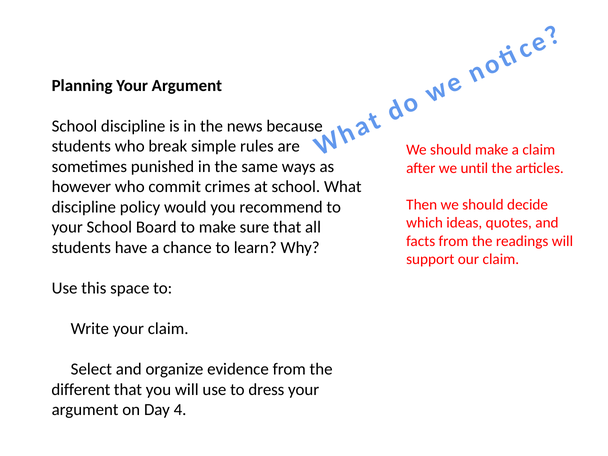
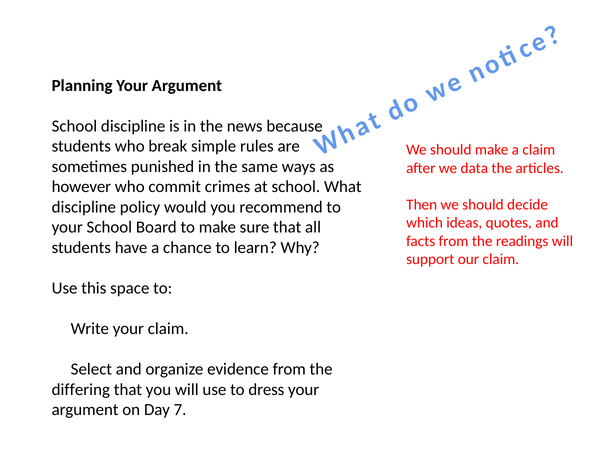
until: until -> data (474, 168)
different: different -> differing (81, 390)
4: 4 -> 7 (180, 410)
